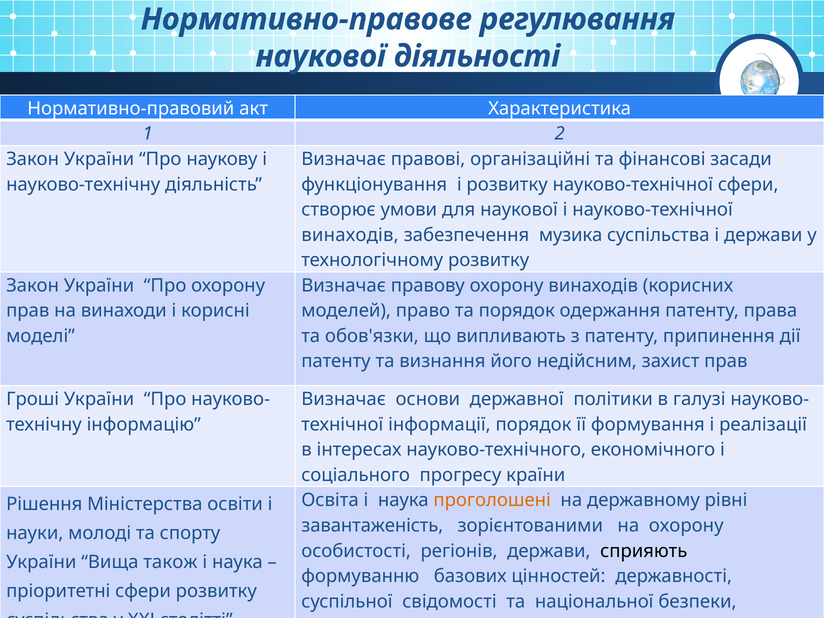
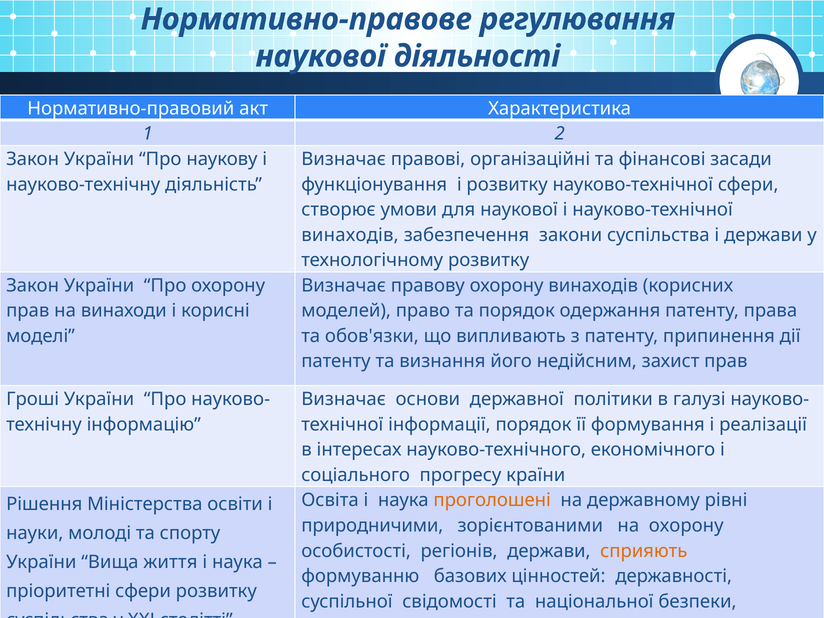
музика: музика -> закони (571, 235)
завантаженість: завантаженість -> природничими (372, 526)
сприяють colour: black -> orange (644, 551)
також: також -> життя (170, 562)
